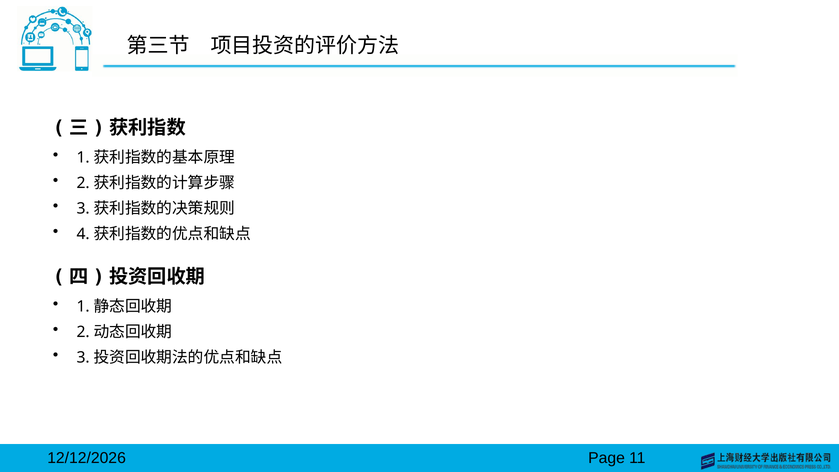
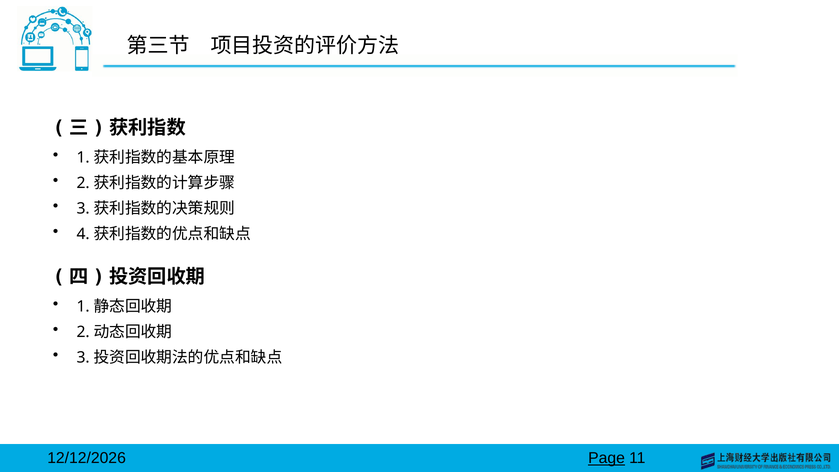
Page underline: none -> present (607, 458)
